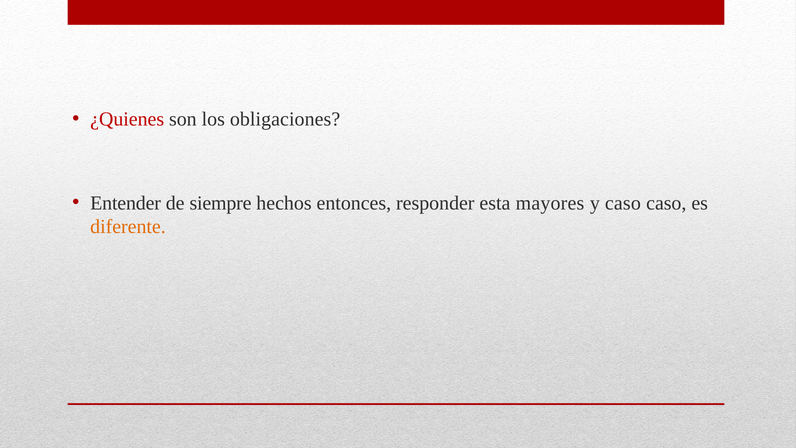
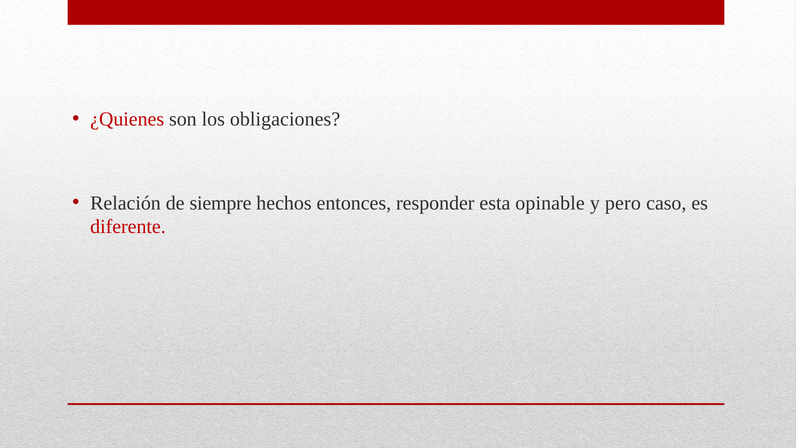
Entender: Entender -> Relación (125, 203)
mayores: mayores -> opinable (550, 203)
y caso: caso -> pero (623, 203)
diferente colour: orange -> red (128, 227)
